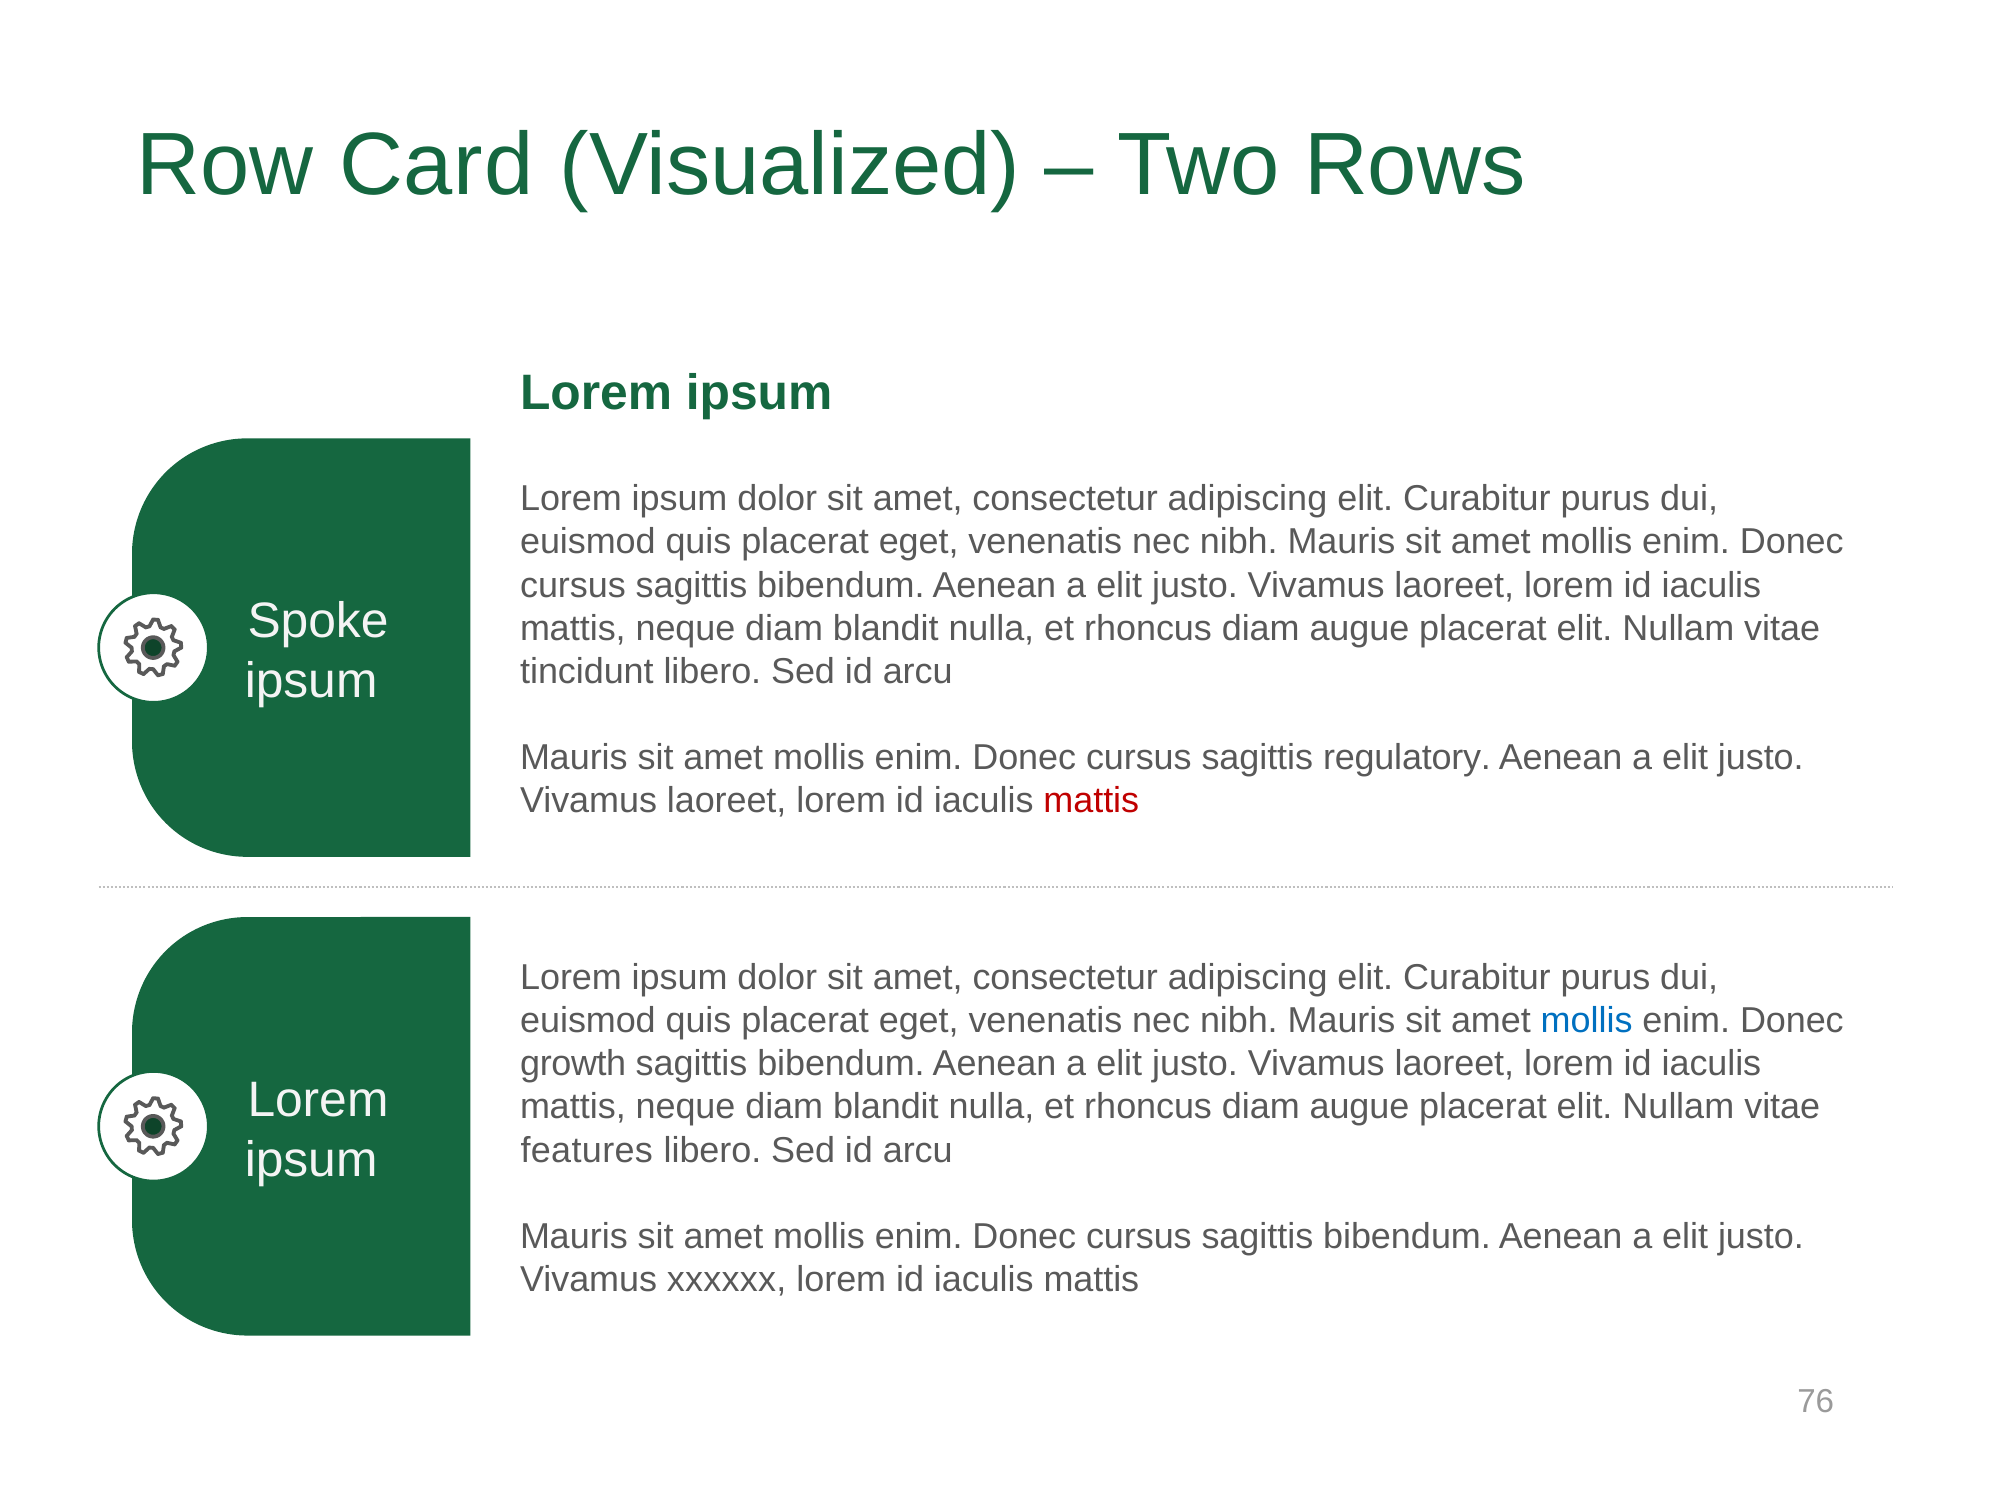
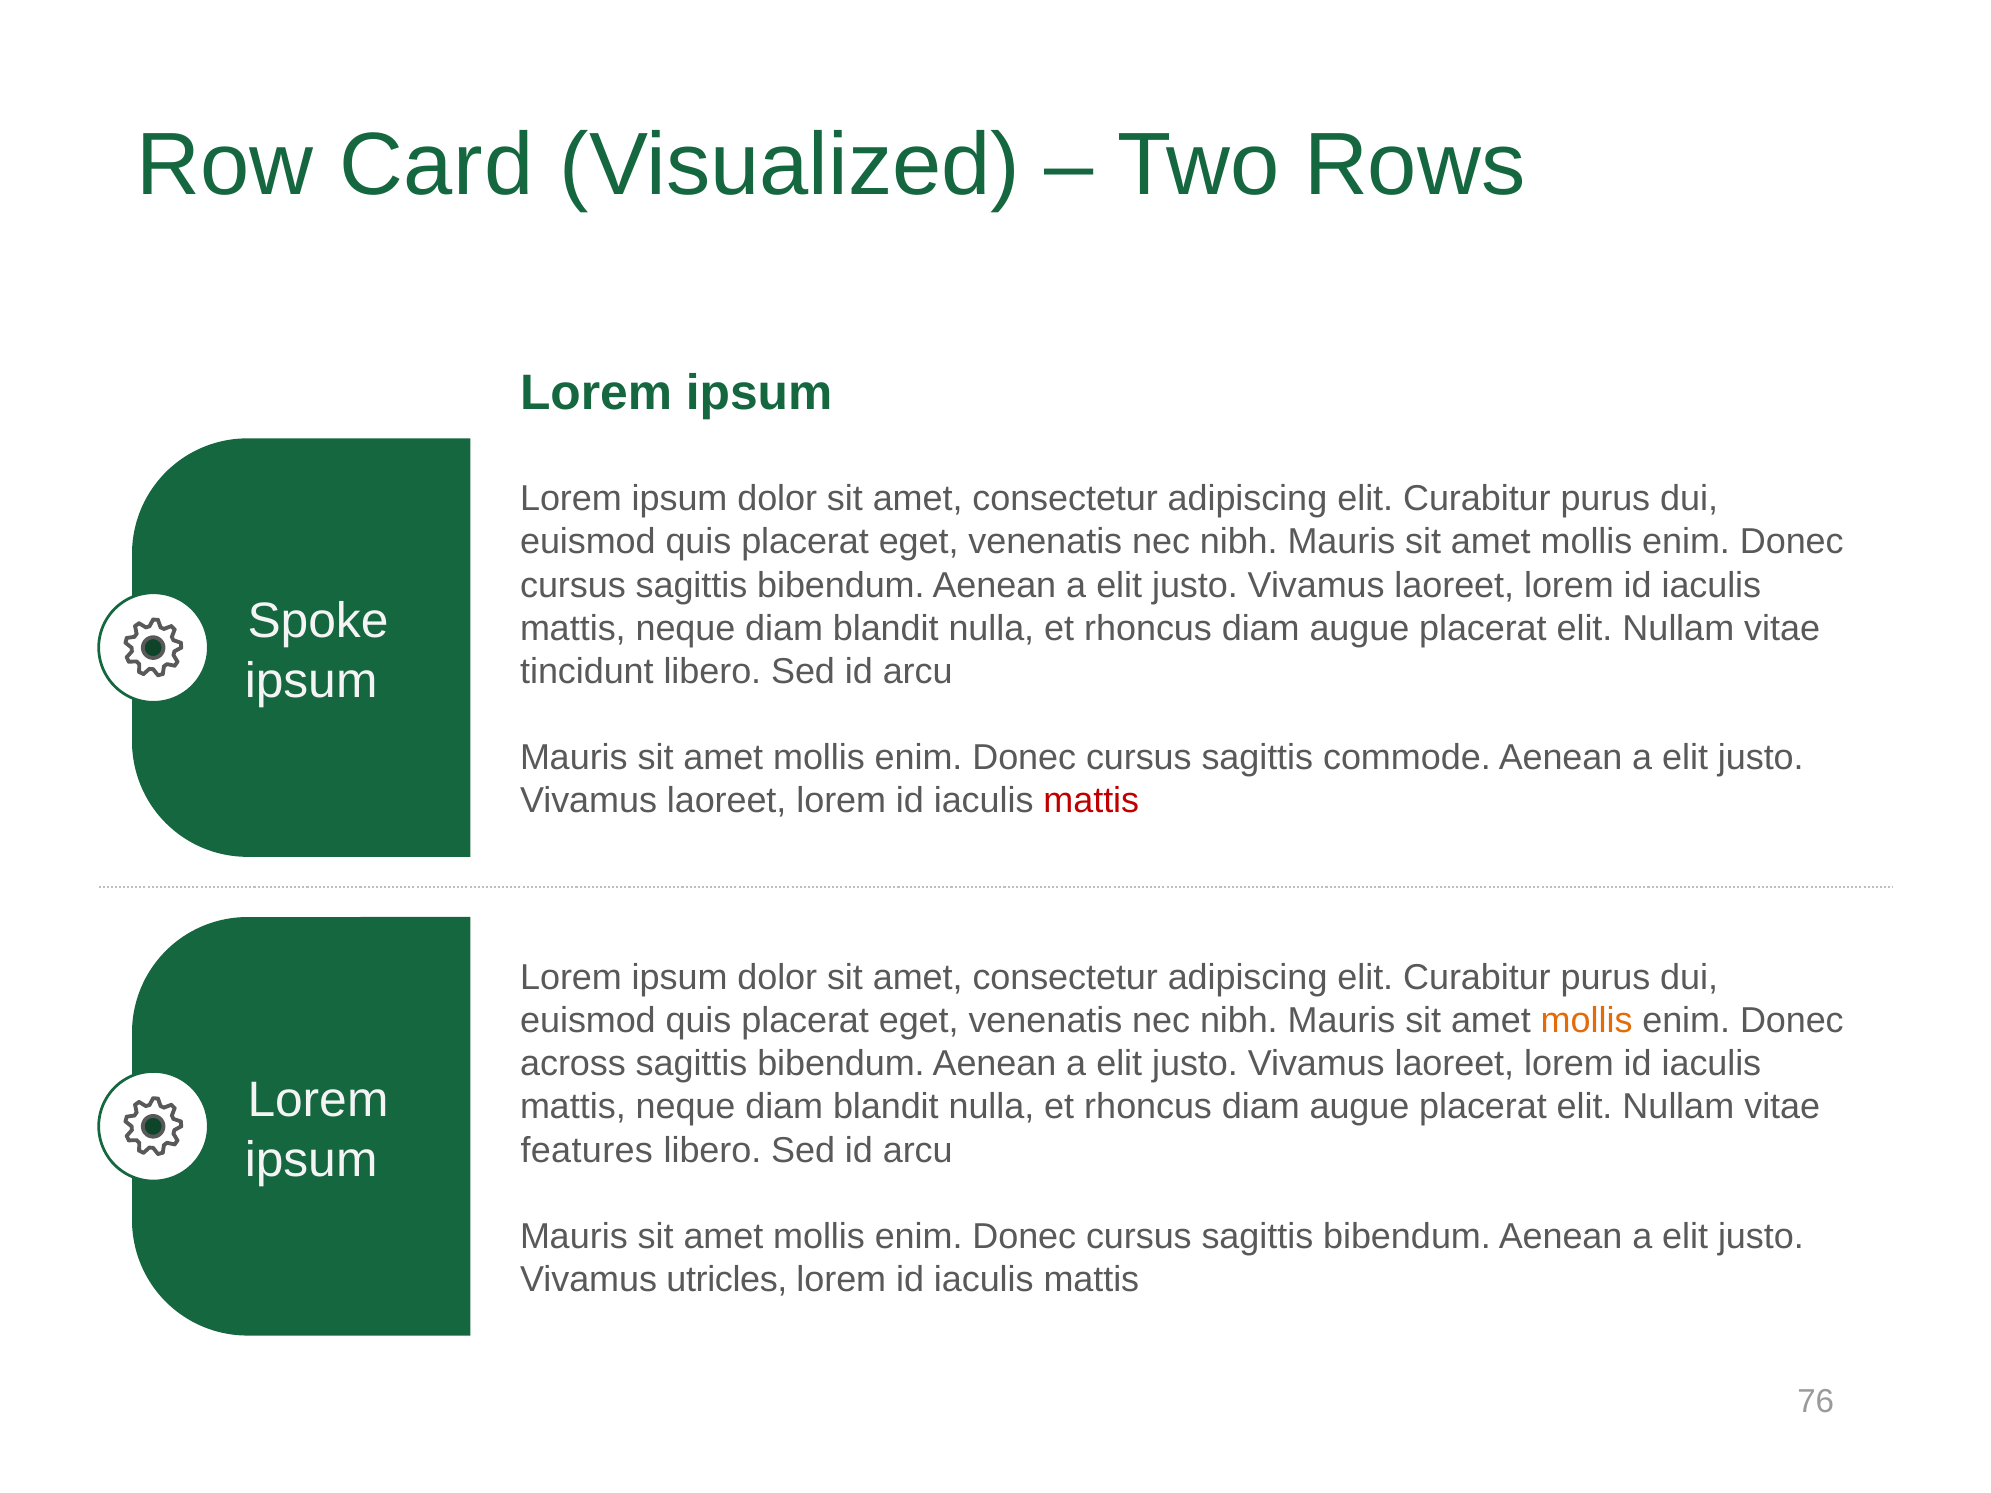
regulatory: regulatory -> commode (1407, 758)
mollis colour: blue -> orange (1587, 1021)
growth: growth -> across (573, 1064)
xxxxxx: xxxxxx -> utricles (727, 1280)
